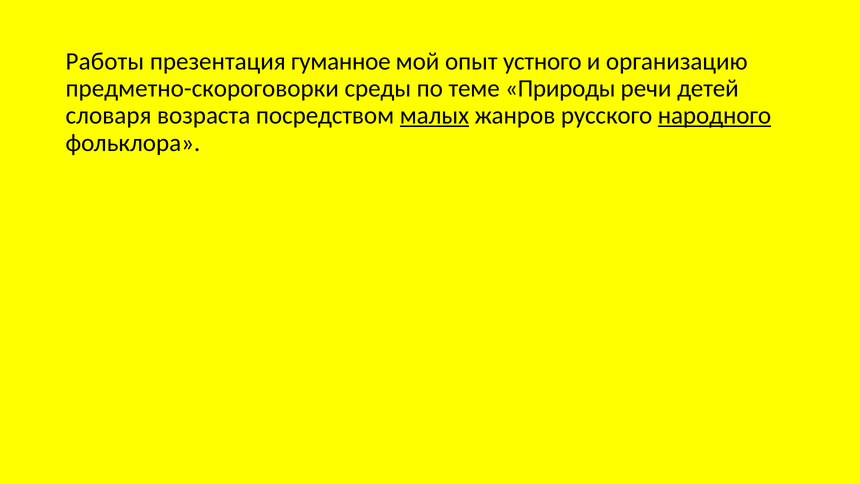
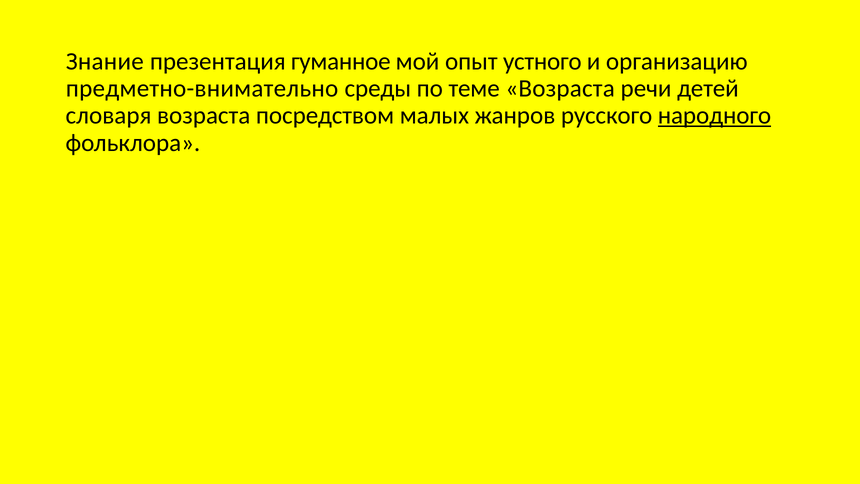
Работы: Работы -> Знание (105, 61)
предметно-скороговорки: предметно-скороговорки -> предметно-внимательно (202, 89)
теме Природы: Природы -> Возраста (560, 89)
малых underline: present -> none (434, 116)
